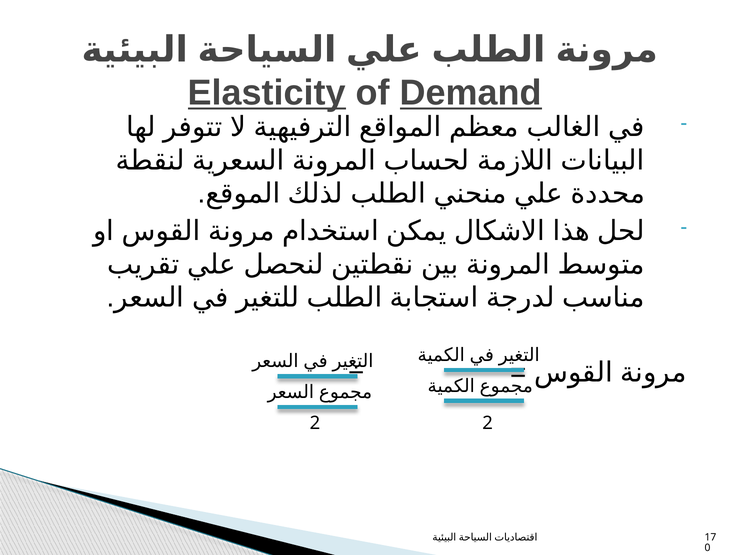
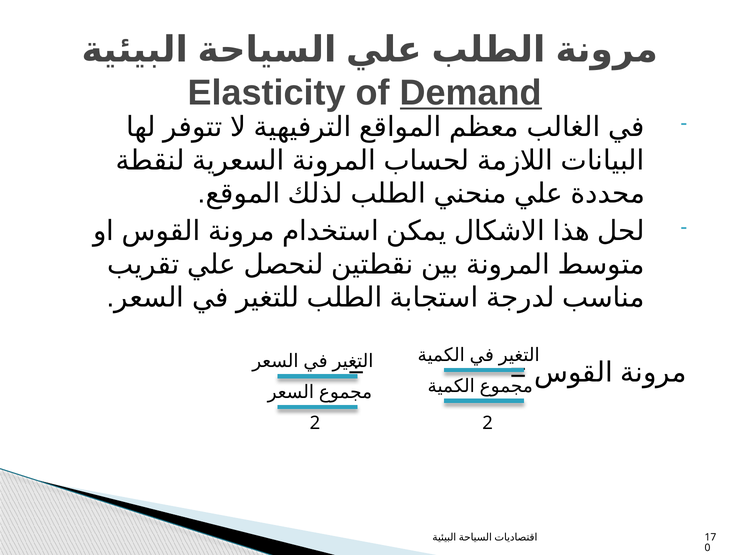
Elasticity underline: present -> none (267, 93)
